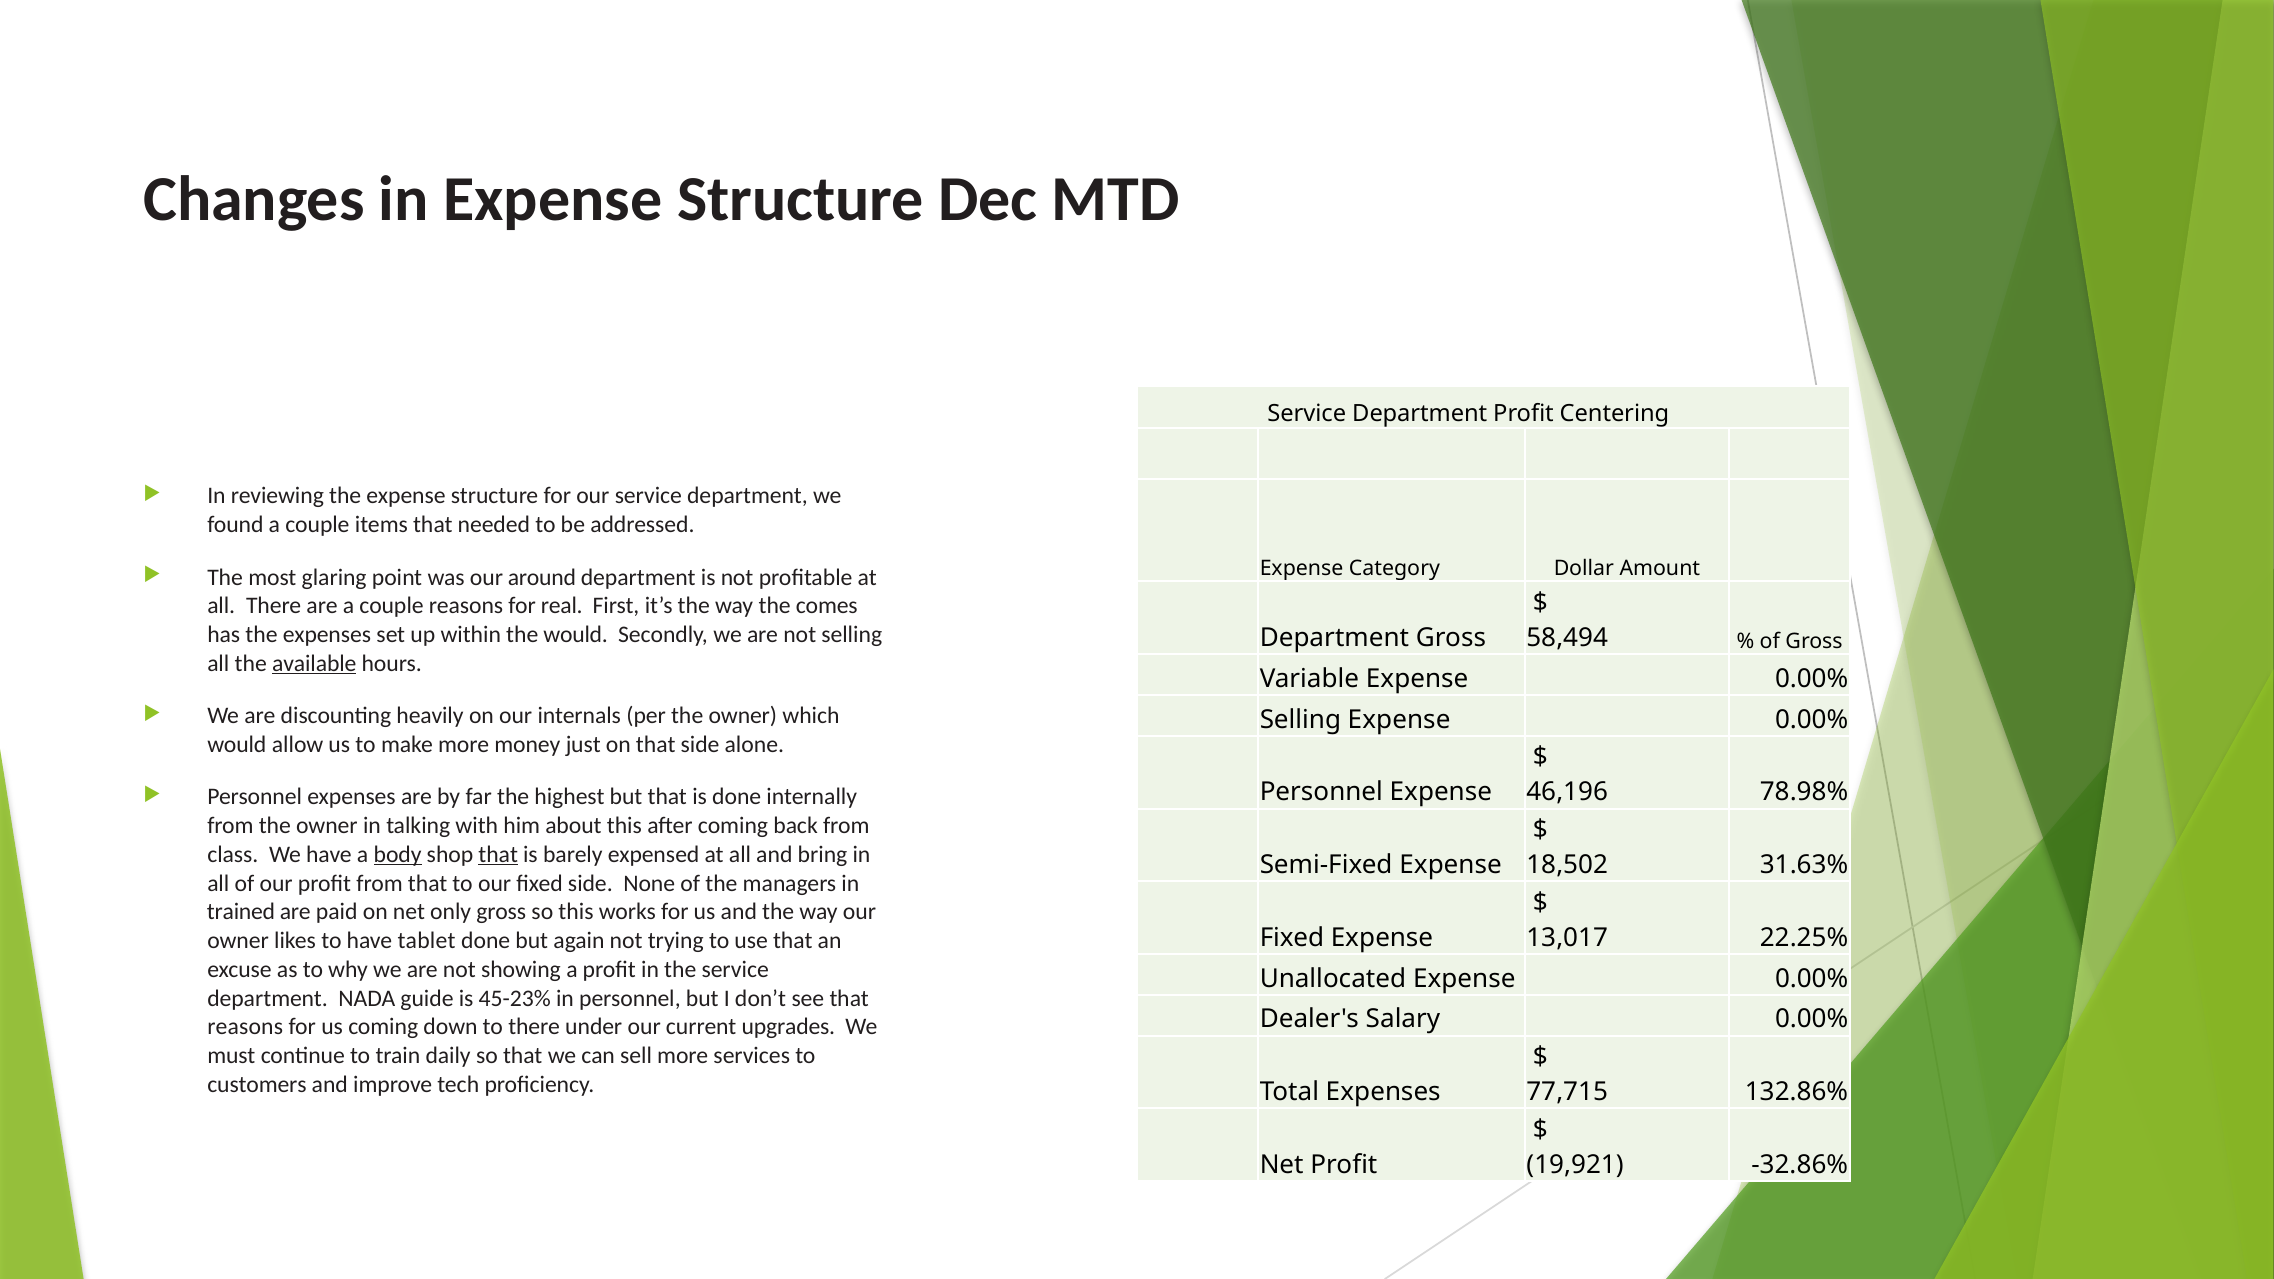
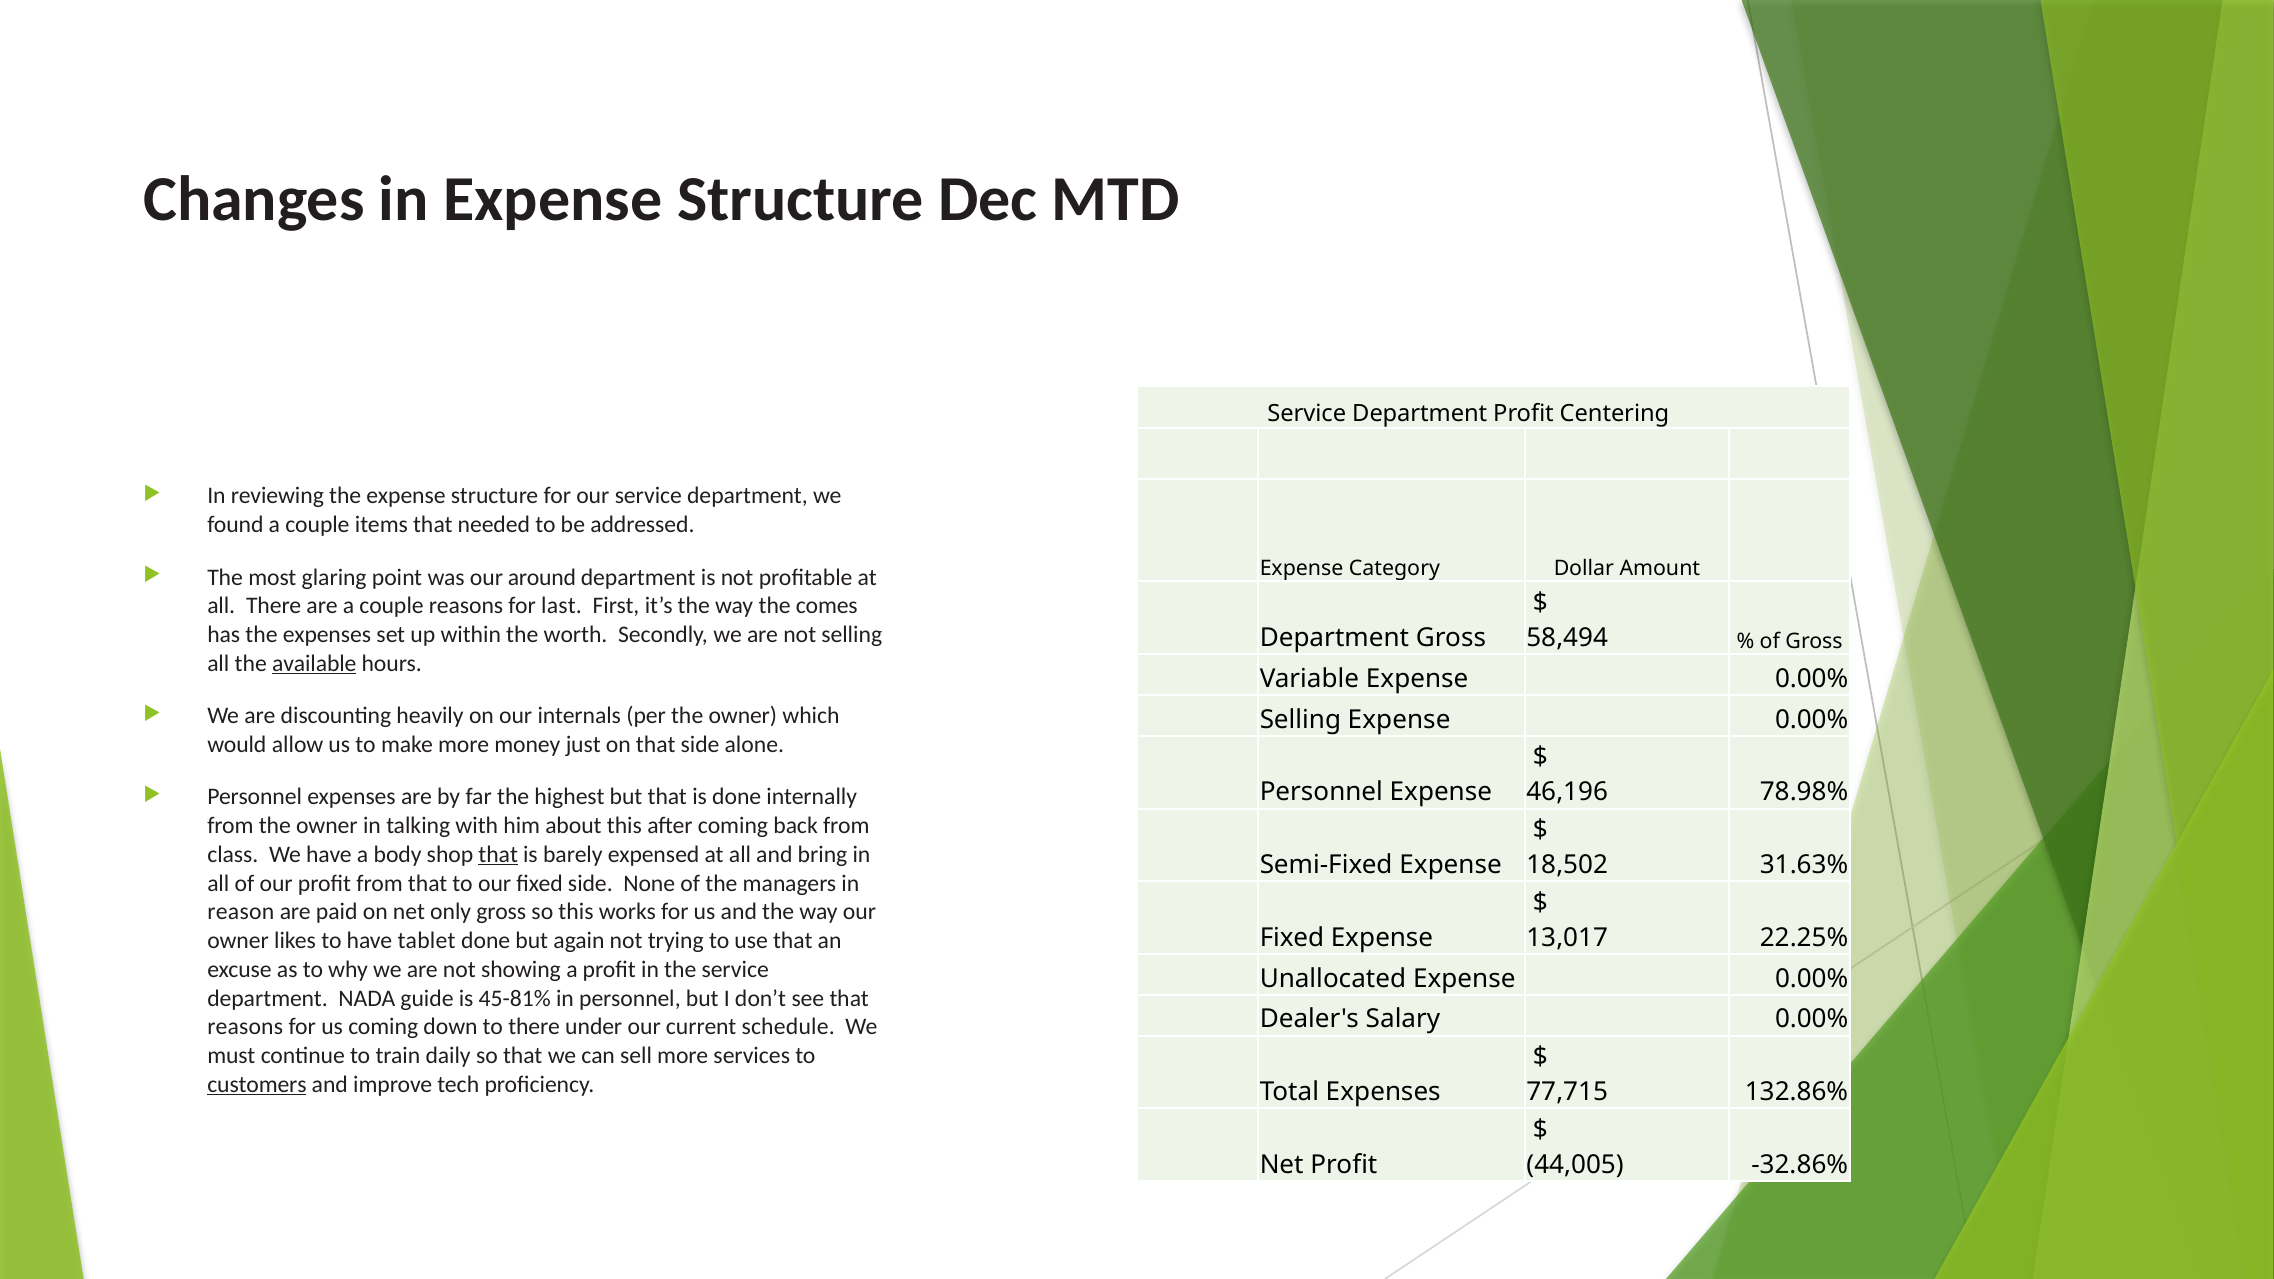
real: real -> last (562, 606)
the would: would -> worth (576, 635)
body underline: present -> none (398, 855)
trained: trained -> reason (241, 912)
45-23%: 45-23% -> 45-81% (515, 998)
upgrades: upgrades -> schedule (788, 1027)
customers underline: none -> present (257, 1085)
19,921: 19,921 -> 44,005 (1575, 1165)
